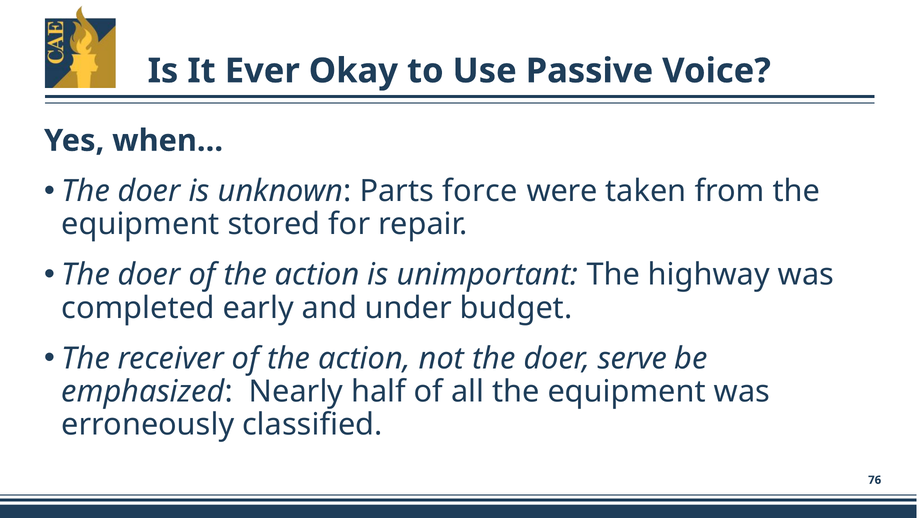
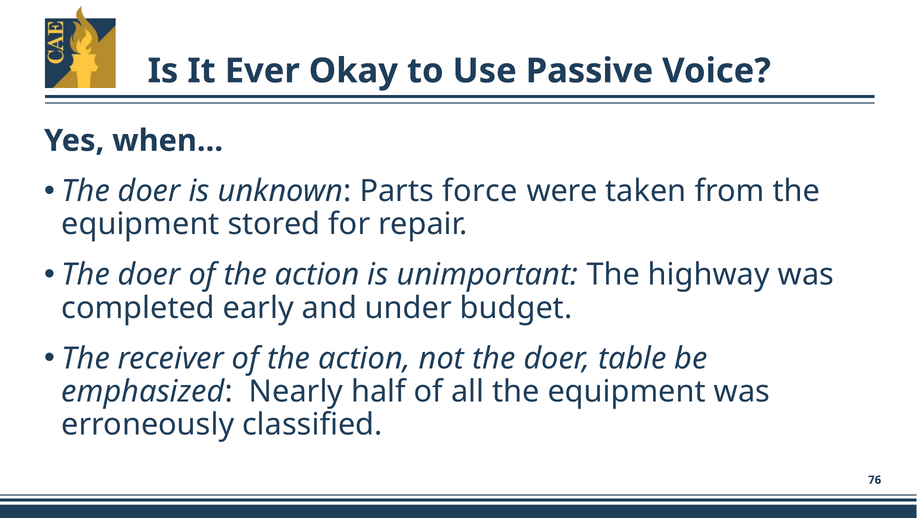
serve: serve -> table (632, 359)
